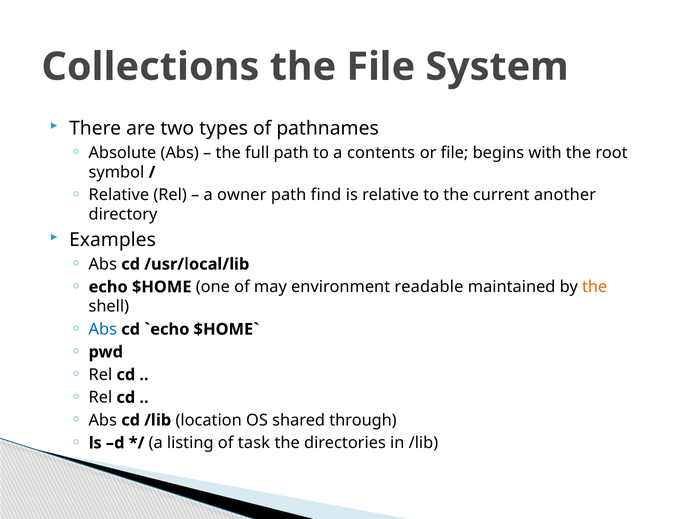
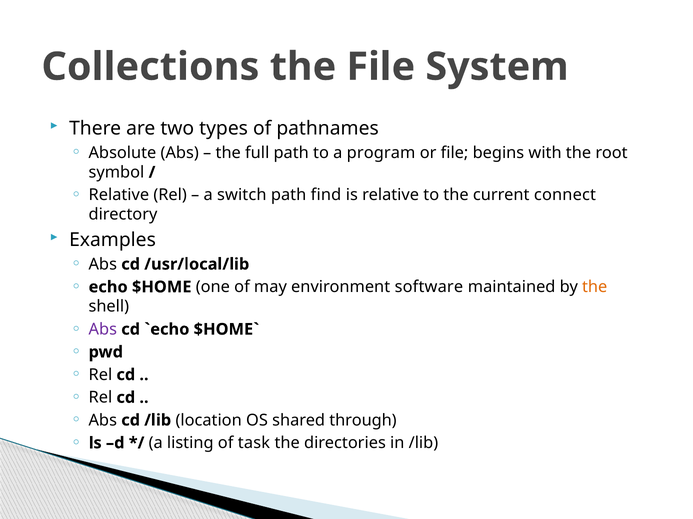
contents: contents -> program (381, 153)
owner: owner -> switch (242, 195)
another: another -> connect (565, 195)
readable: readable -> software (429, 287)
Abs colour: blue -> purple (103, 330)
